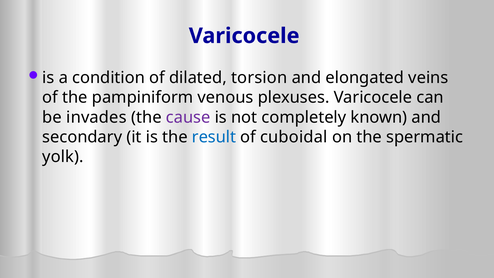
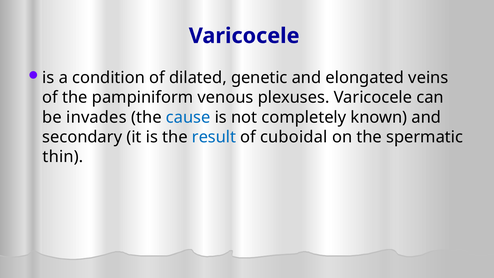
torsion: torsion -> genetic (259, 78)
cause colour: purple -> blue (188, 117)
yolk: yolk -> thin (63, 157)
